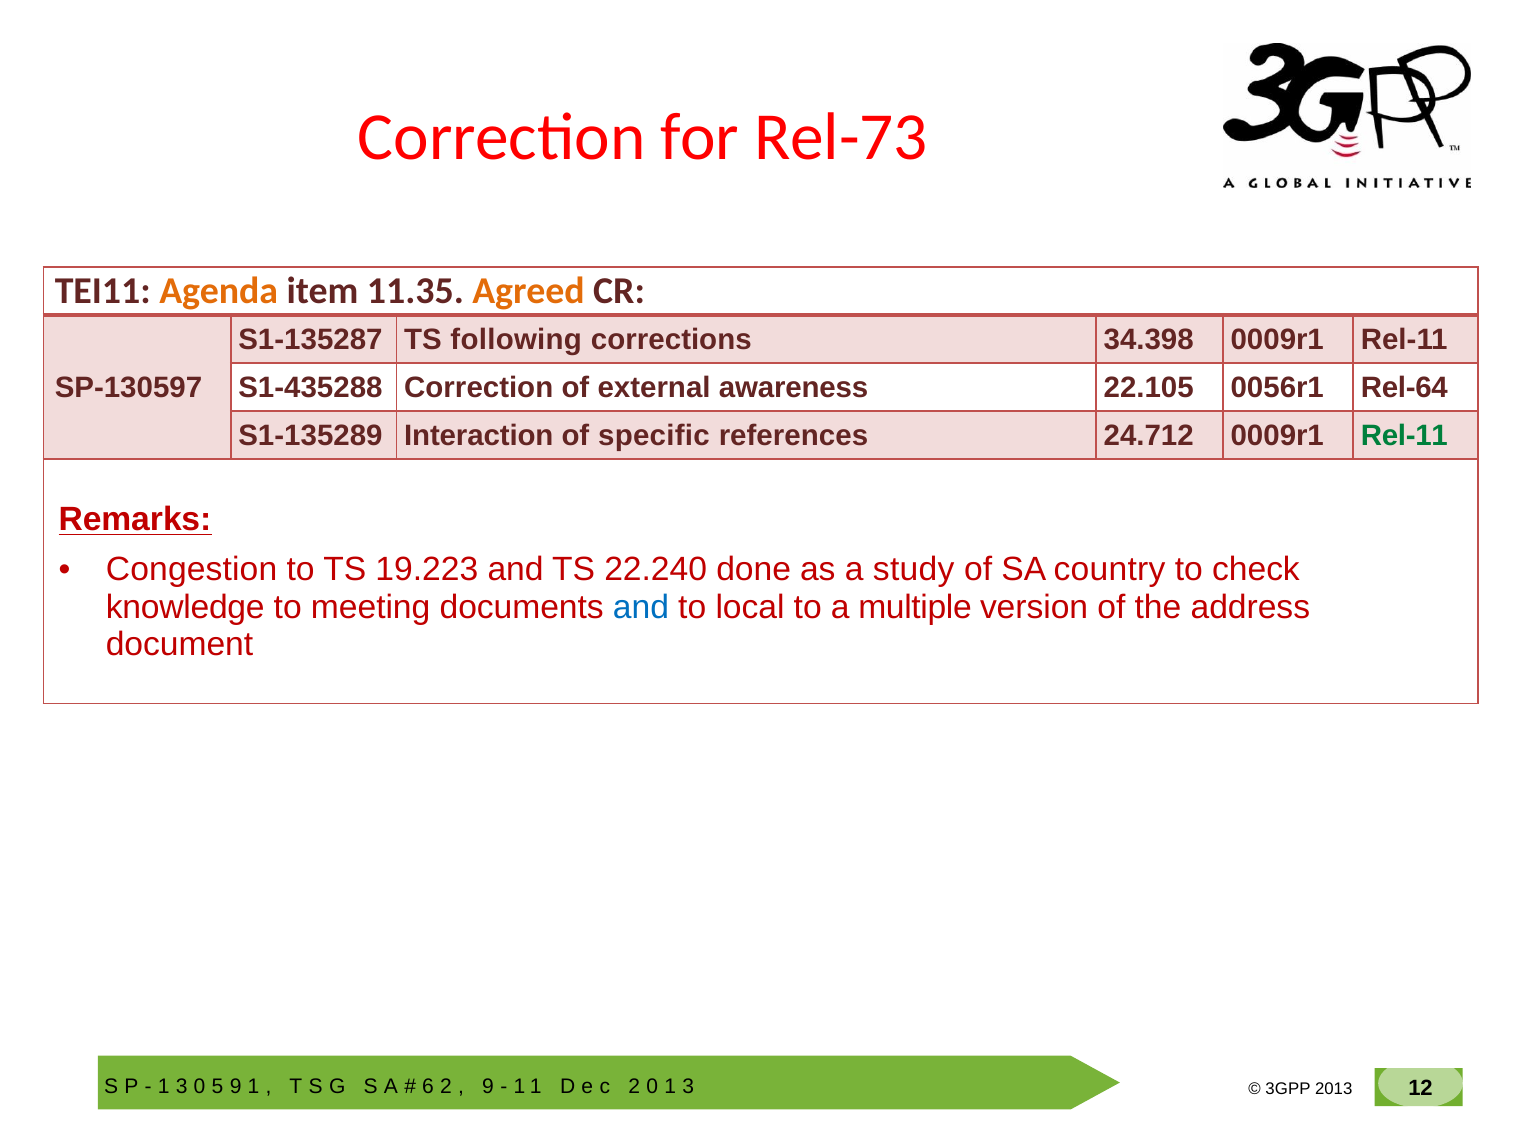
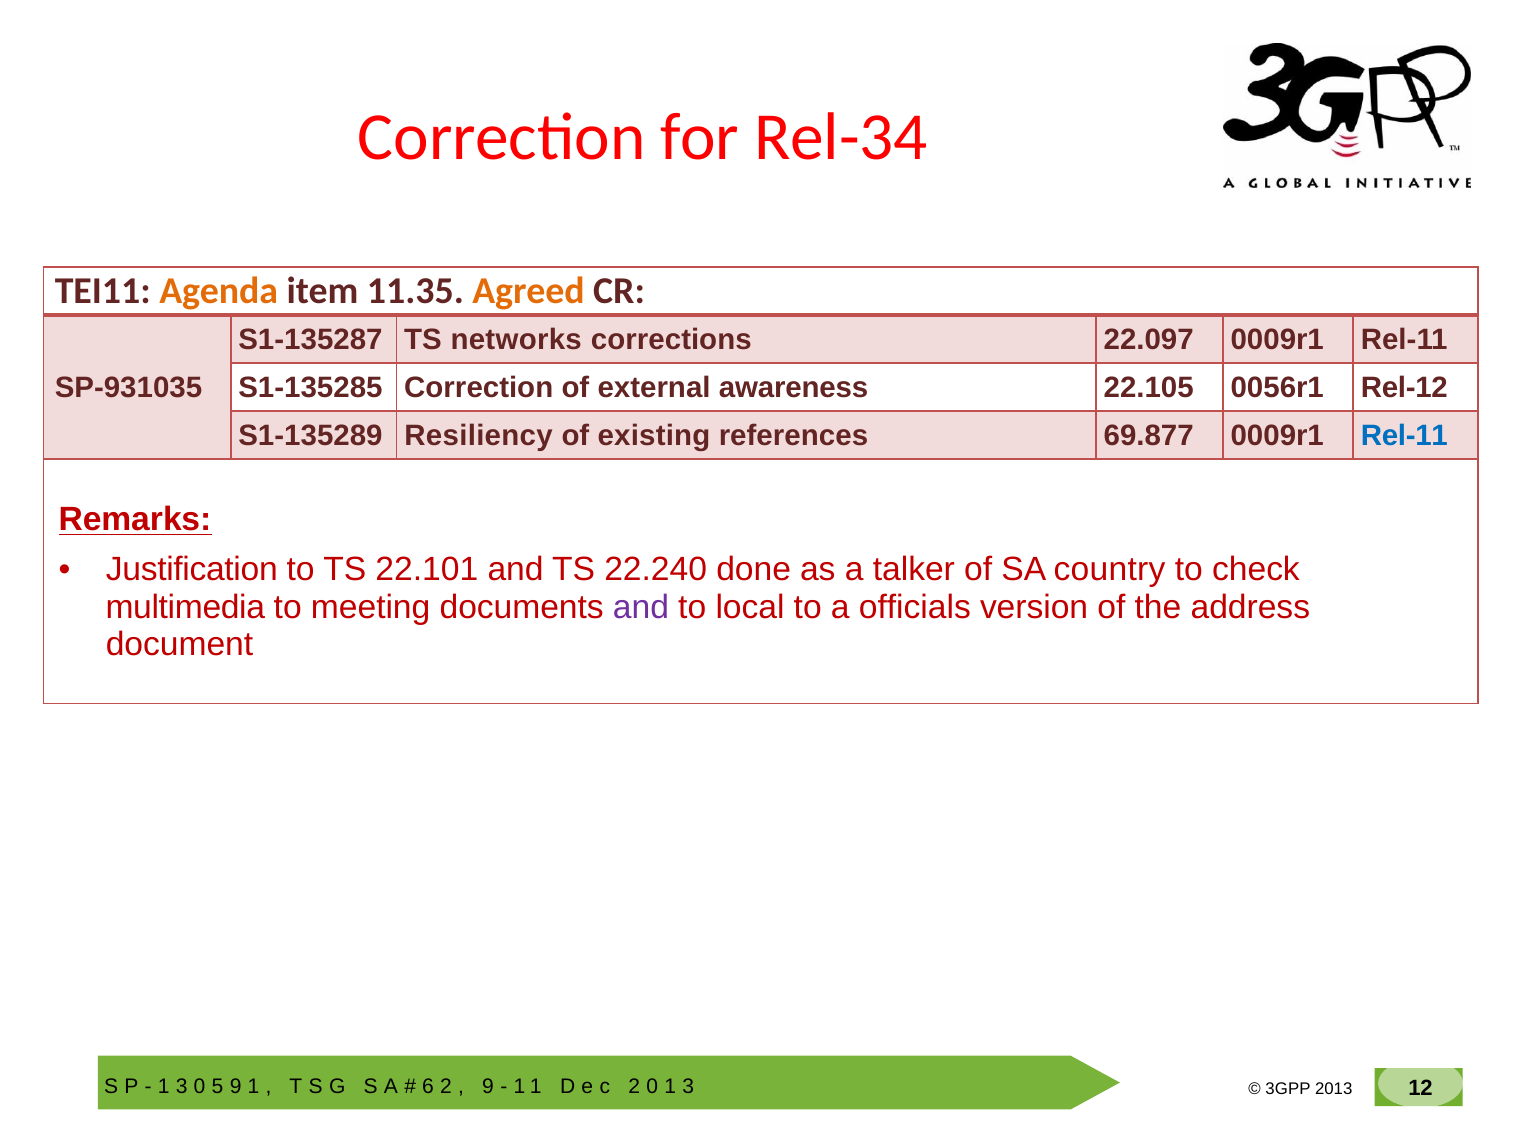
Rel-73: Rel-73 -> Rel-34 (841, 137)
following: following -> networks (516, 339)
34.398: 34.398 -> 22.097 (1149, 339)
SP-130597: SP-130597 -> SP-931035 (128, 388)
S1-435288: S1-435288 -> S1-135285 (310, 388)
Rel-64: Rel-64 -> Rel-12 (1404, 388)
Interaction: Interaction -> Resiliency (479, 436)
specific: specific -> existing (654, 436)
24.712: 24.712 -> 69.877 (1149, 436)
Rel-11 colour: green -> blue (1404, 436)
Congestion: Congestion -> Justification (192, 570)
19.223: 19.223 -> 22.101 (427, 570)
study: study -> talker (914, 570)
knowledge: knowledge -> multimedia (185, 607)
and colour: blue -> purple (641, 607)
multiple: multiple -> officials (915, 607)
